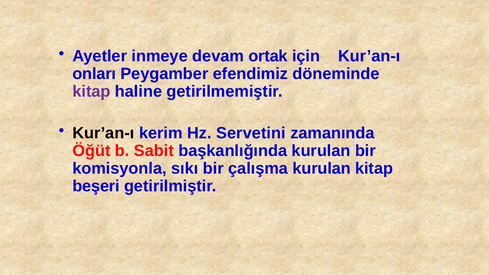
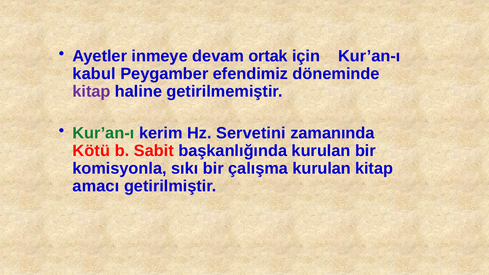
onları: onları -> kabul (94, 74)
Kur’an-ı colour: black -> green (103, 133)
Öğüt: Öğüt -> Kötü (91, 151)
beşeri: beşeri -> amacı (96, 186)
